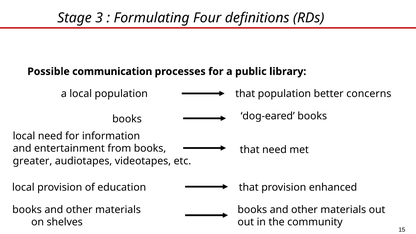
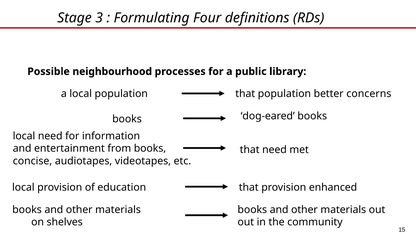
communication: communication -> neighbourhood (112, 72)
greater: greater -> concise (32, 161)
